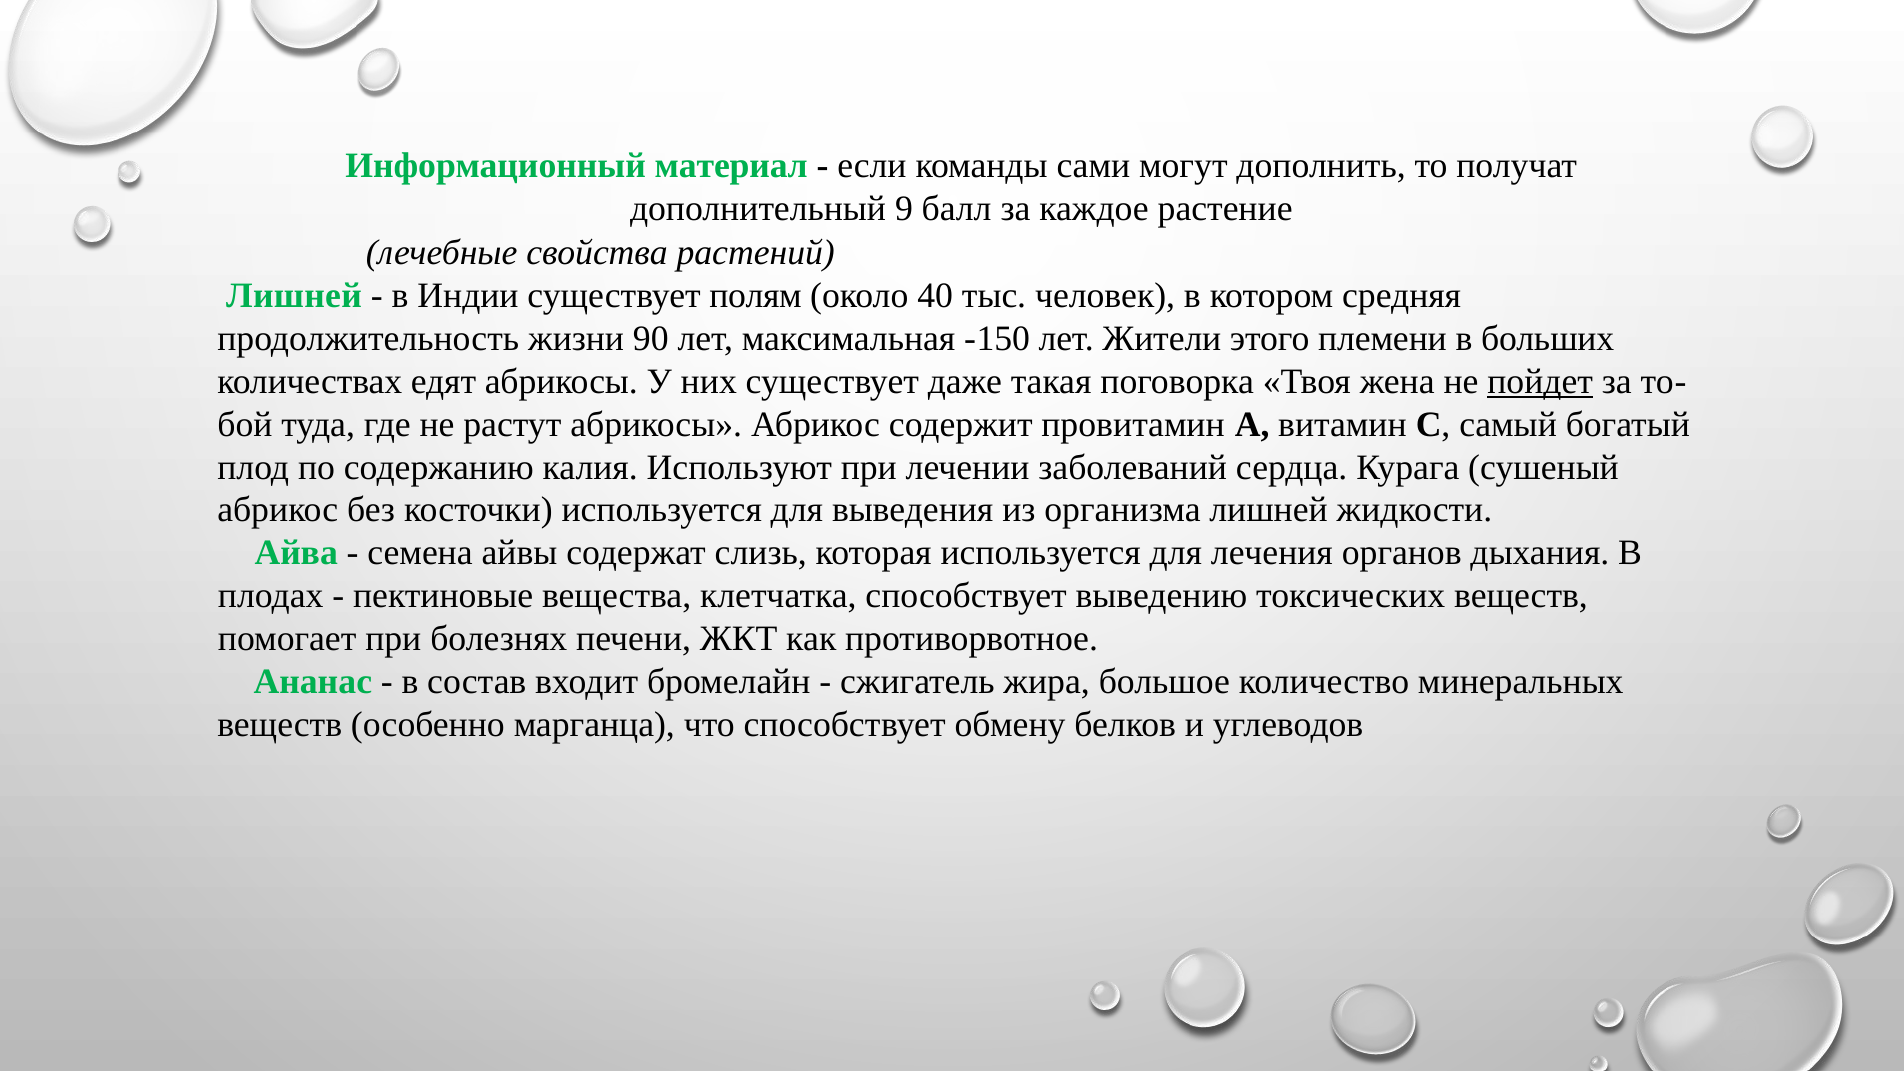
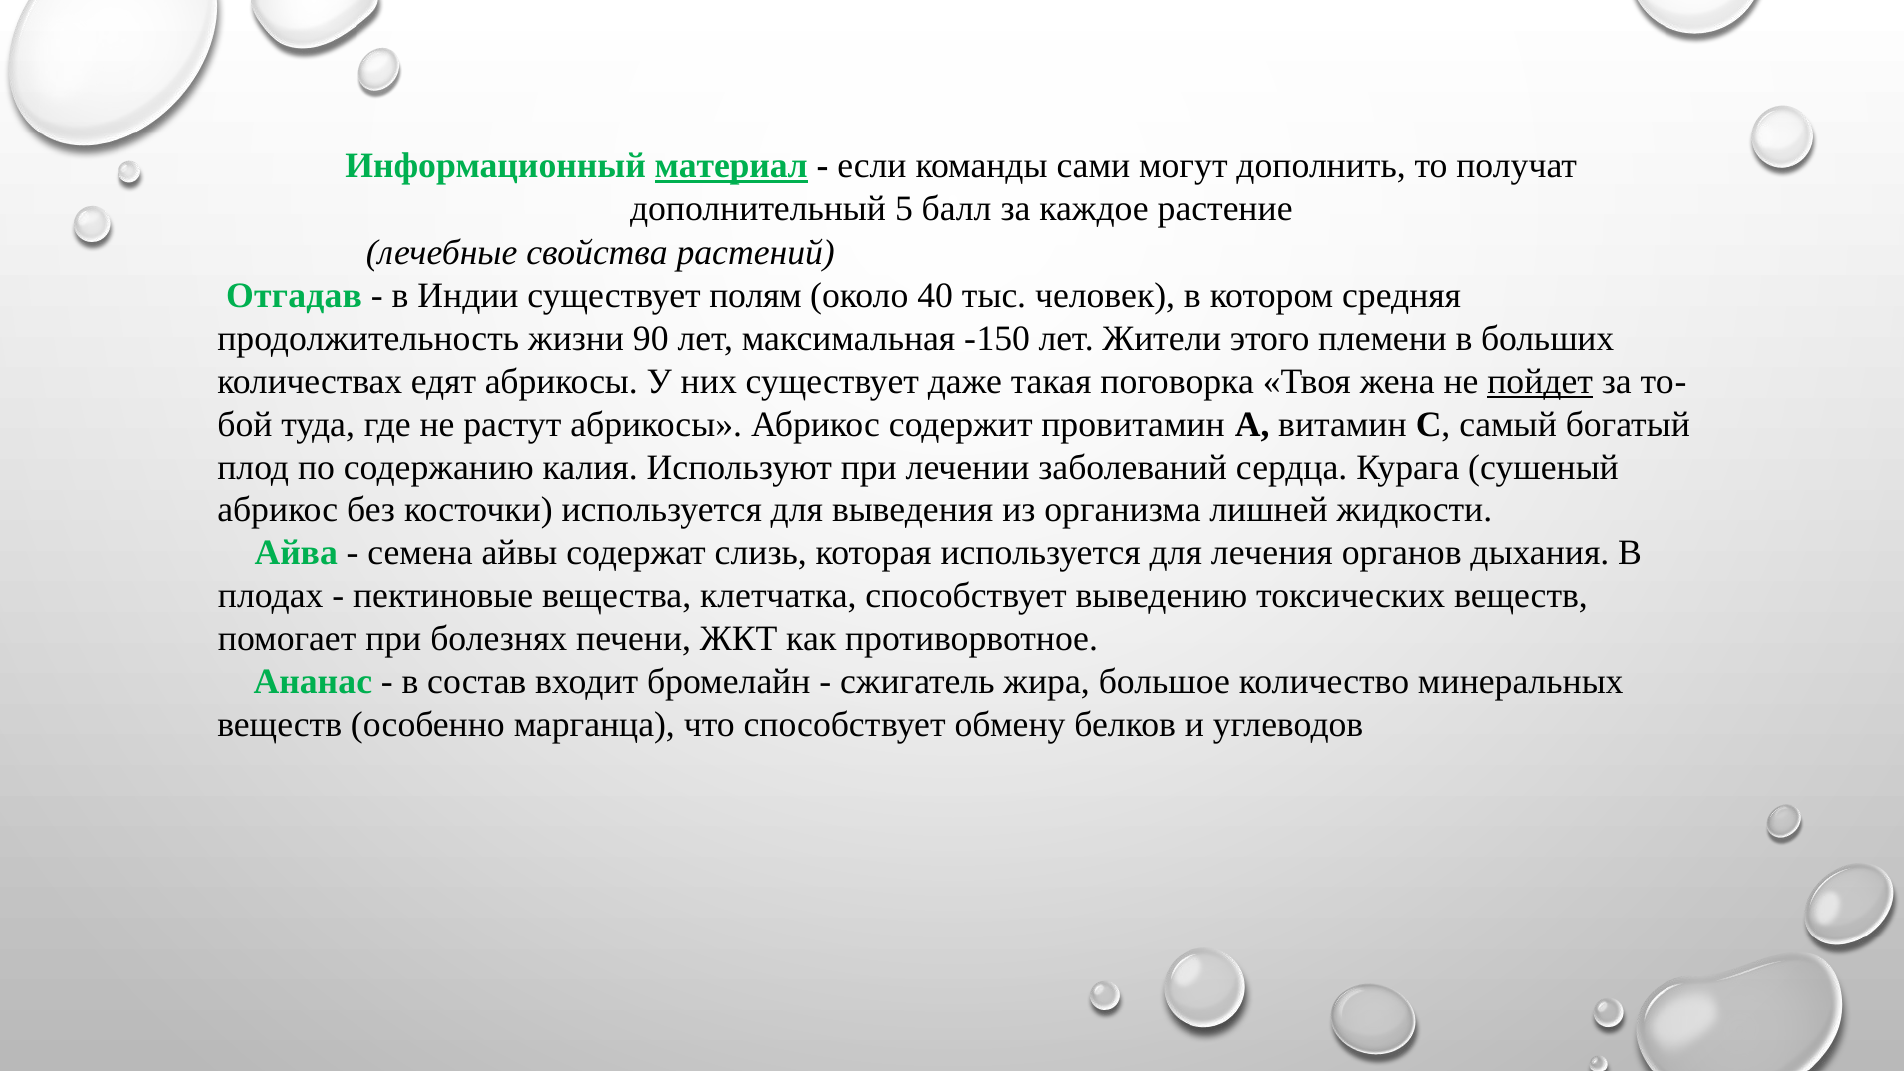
материал underline: none -> present (731, 166)
9: 9 -> 5 (904, 209)
Лишней: Лишней -> Отгадав (294, 296)
